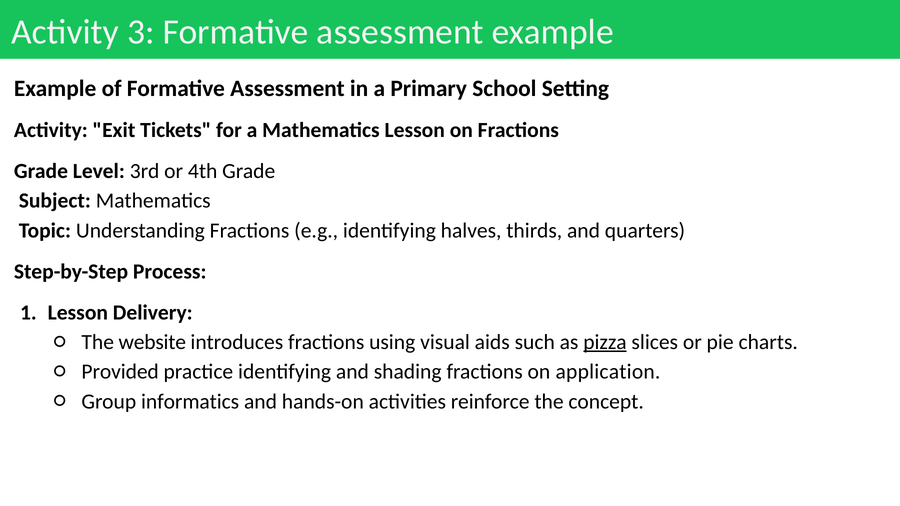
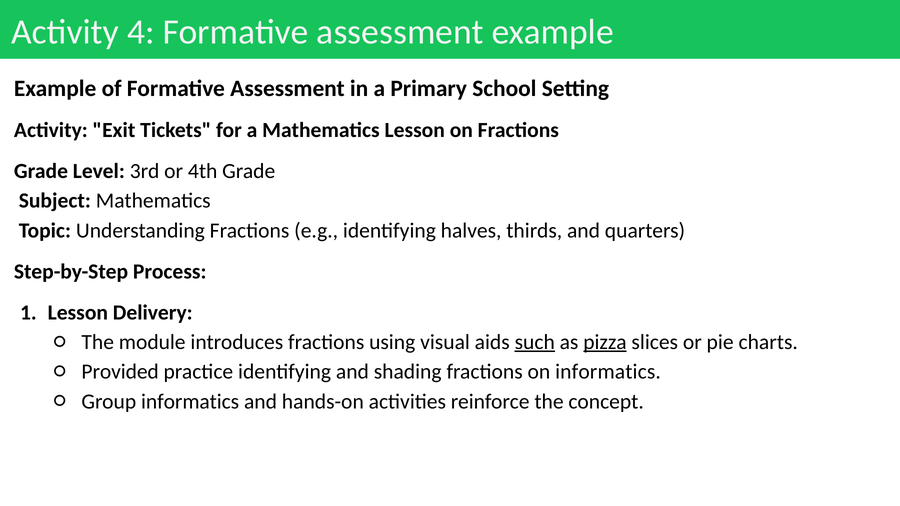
3: 3 -> 4 (141, 32)
website: website -> module (152, 342)
such underline: none -> present (535, 342)
on application: application -> informatics (608, 372)
